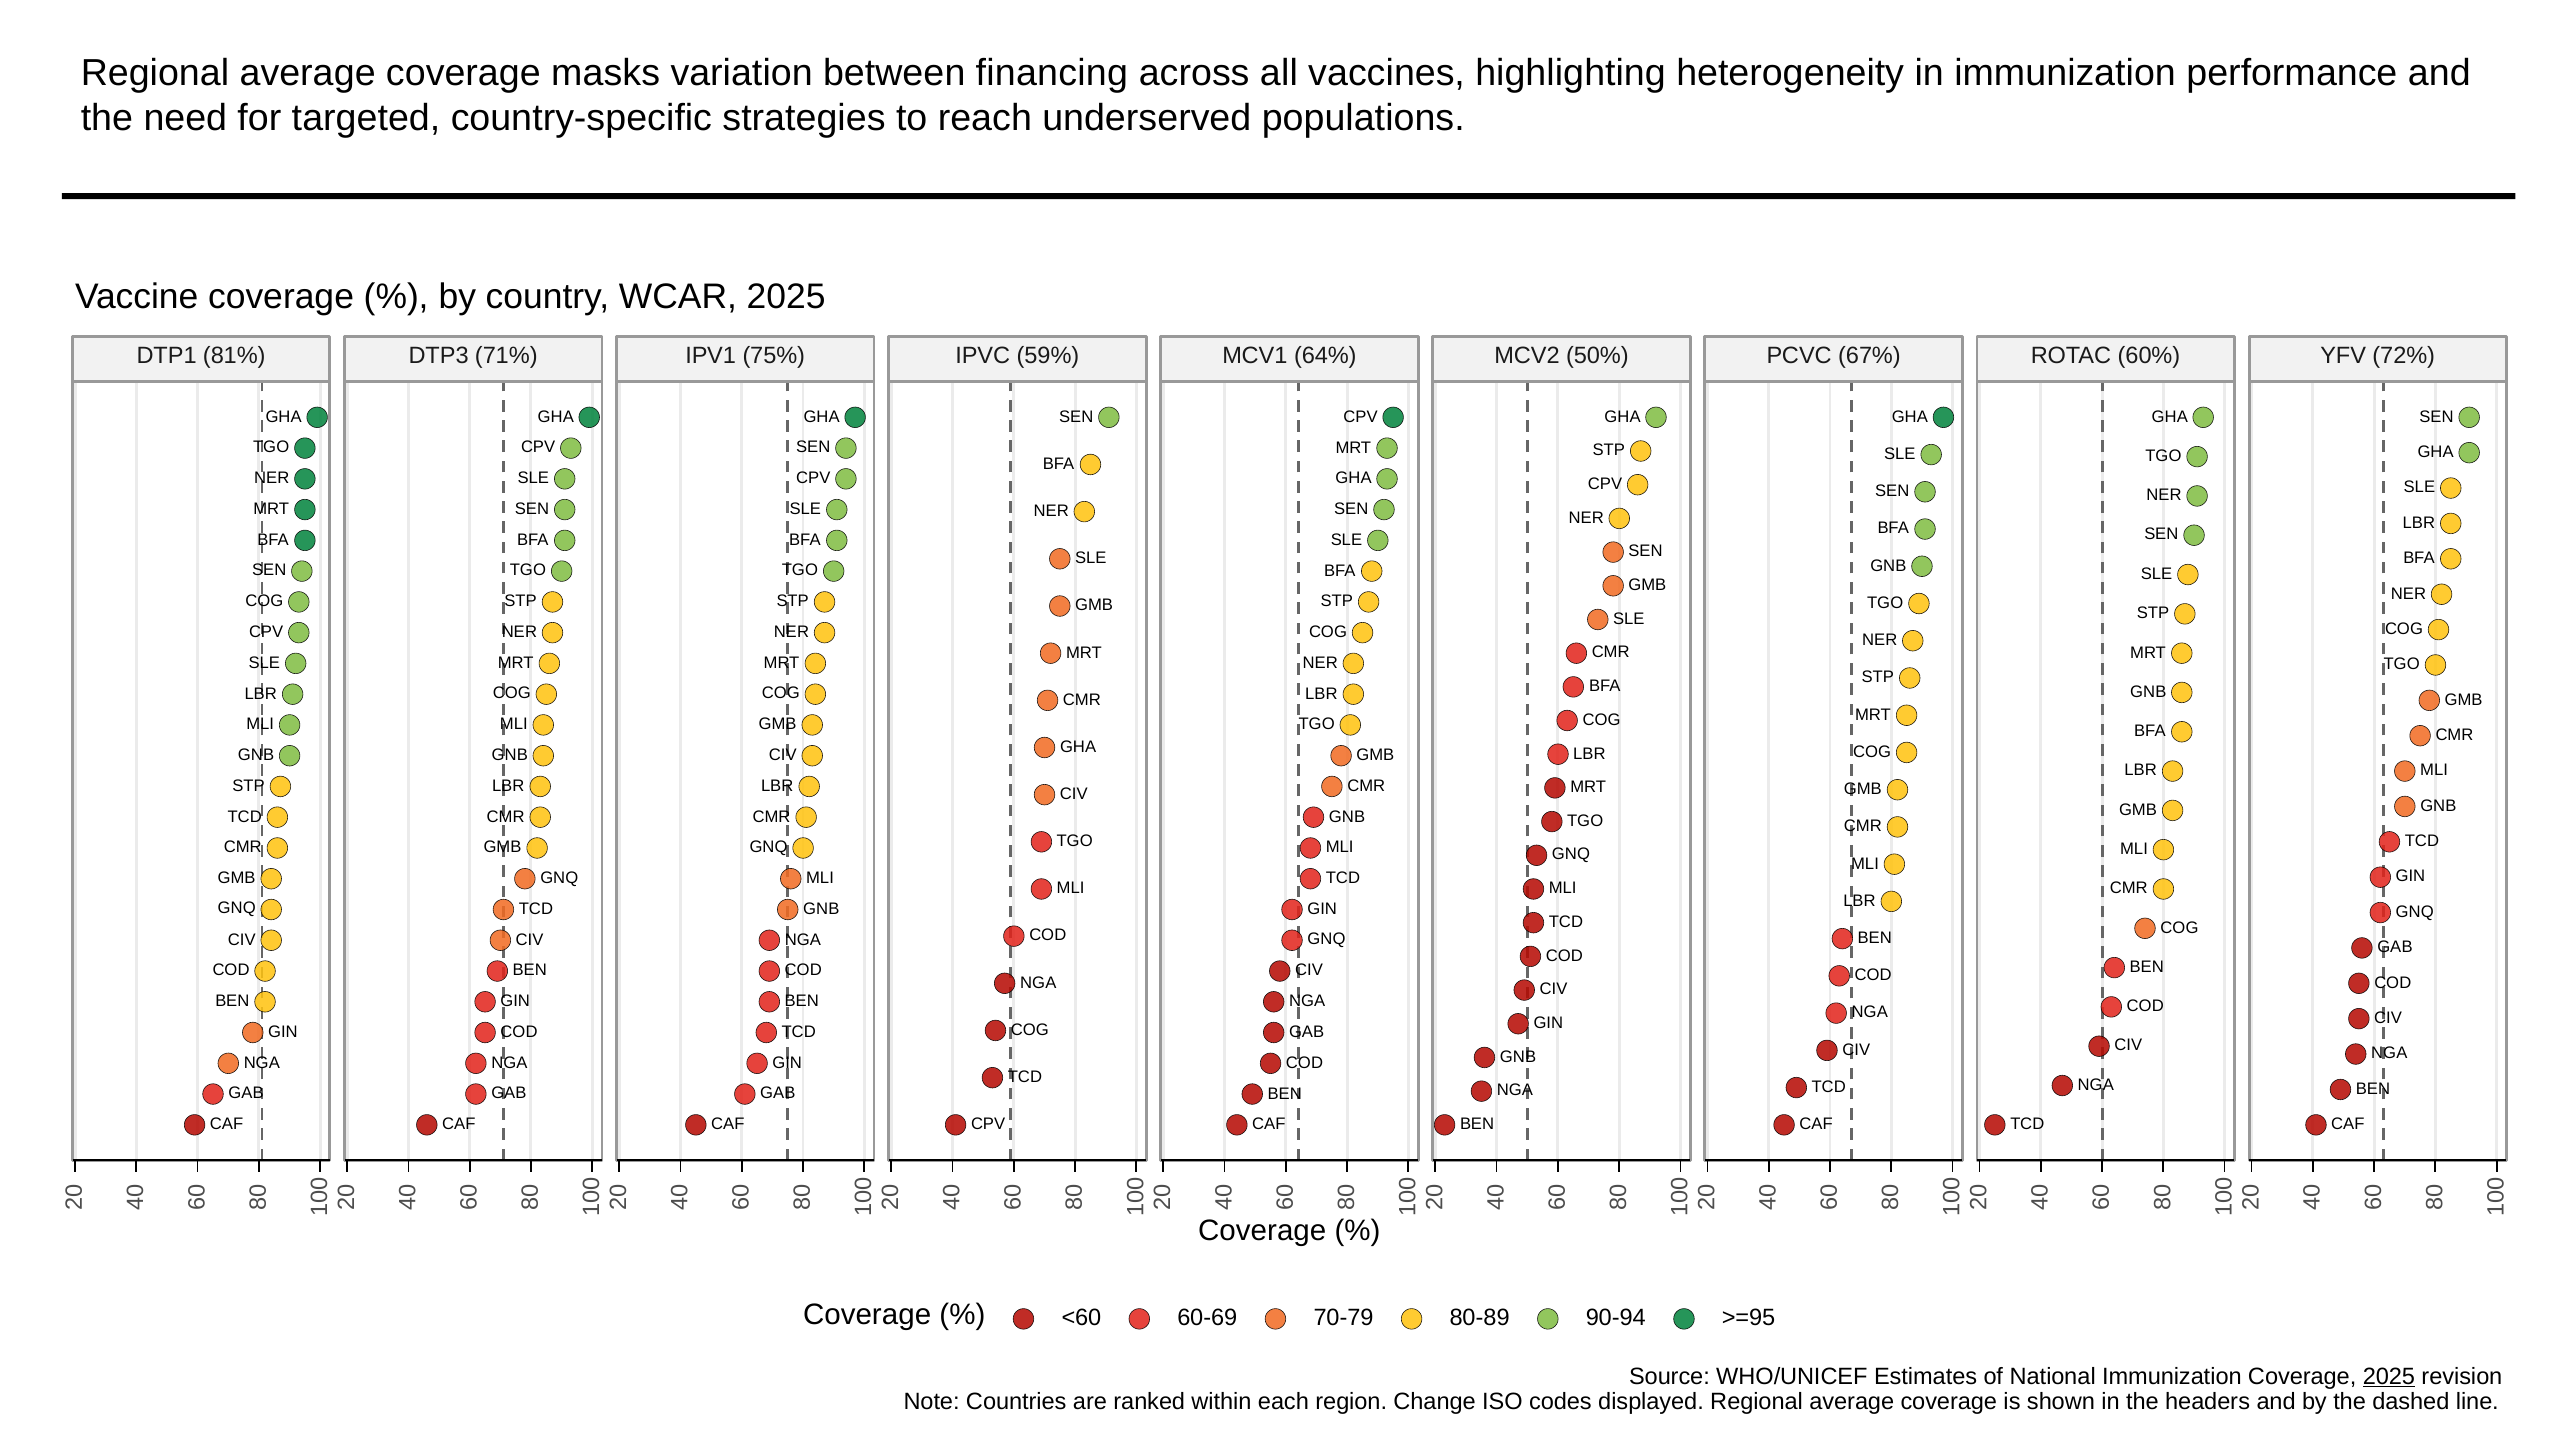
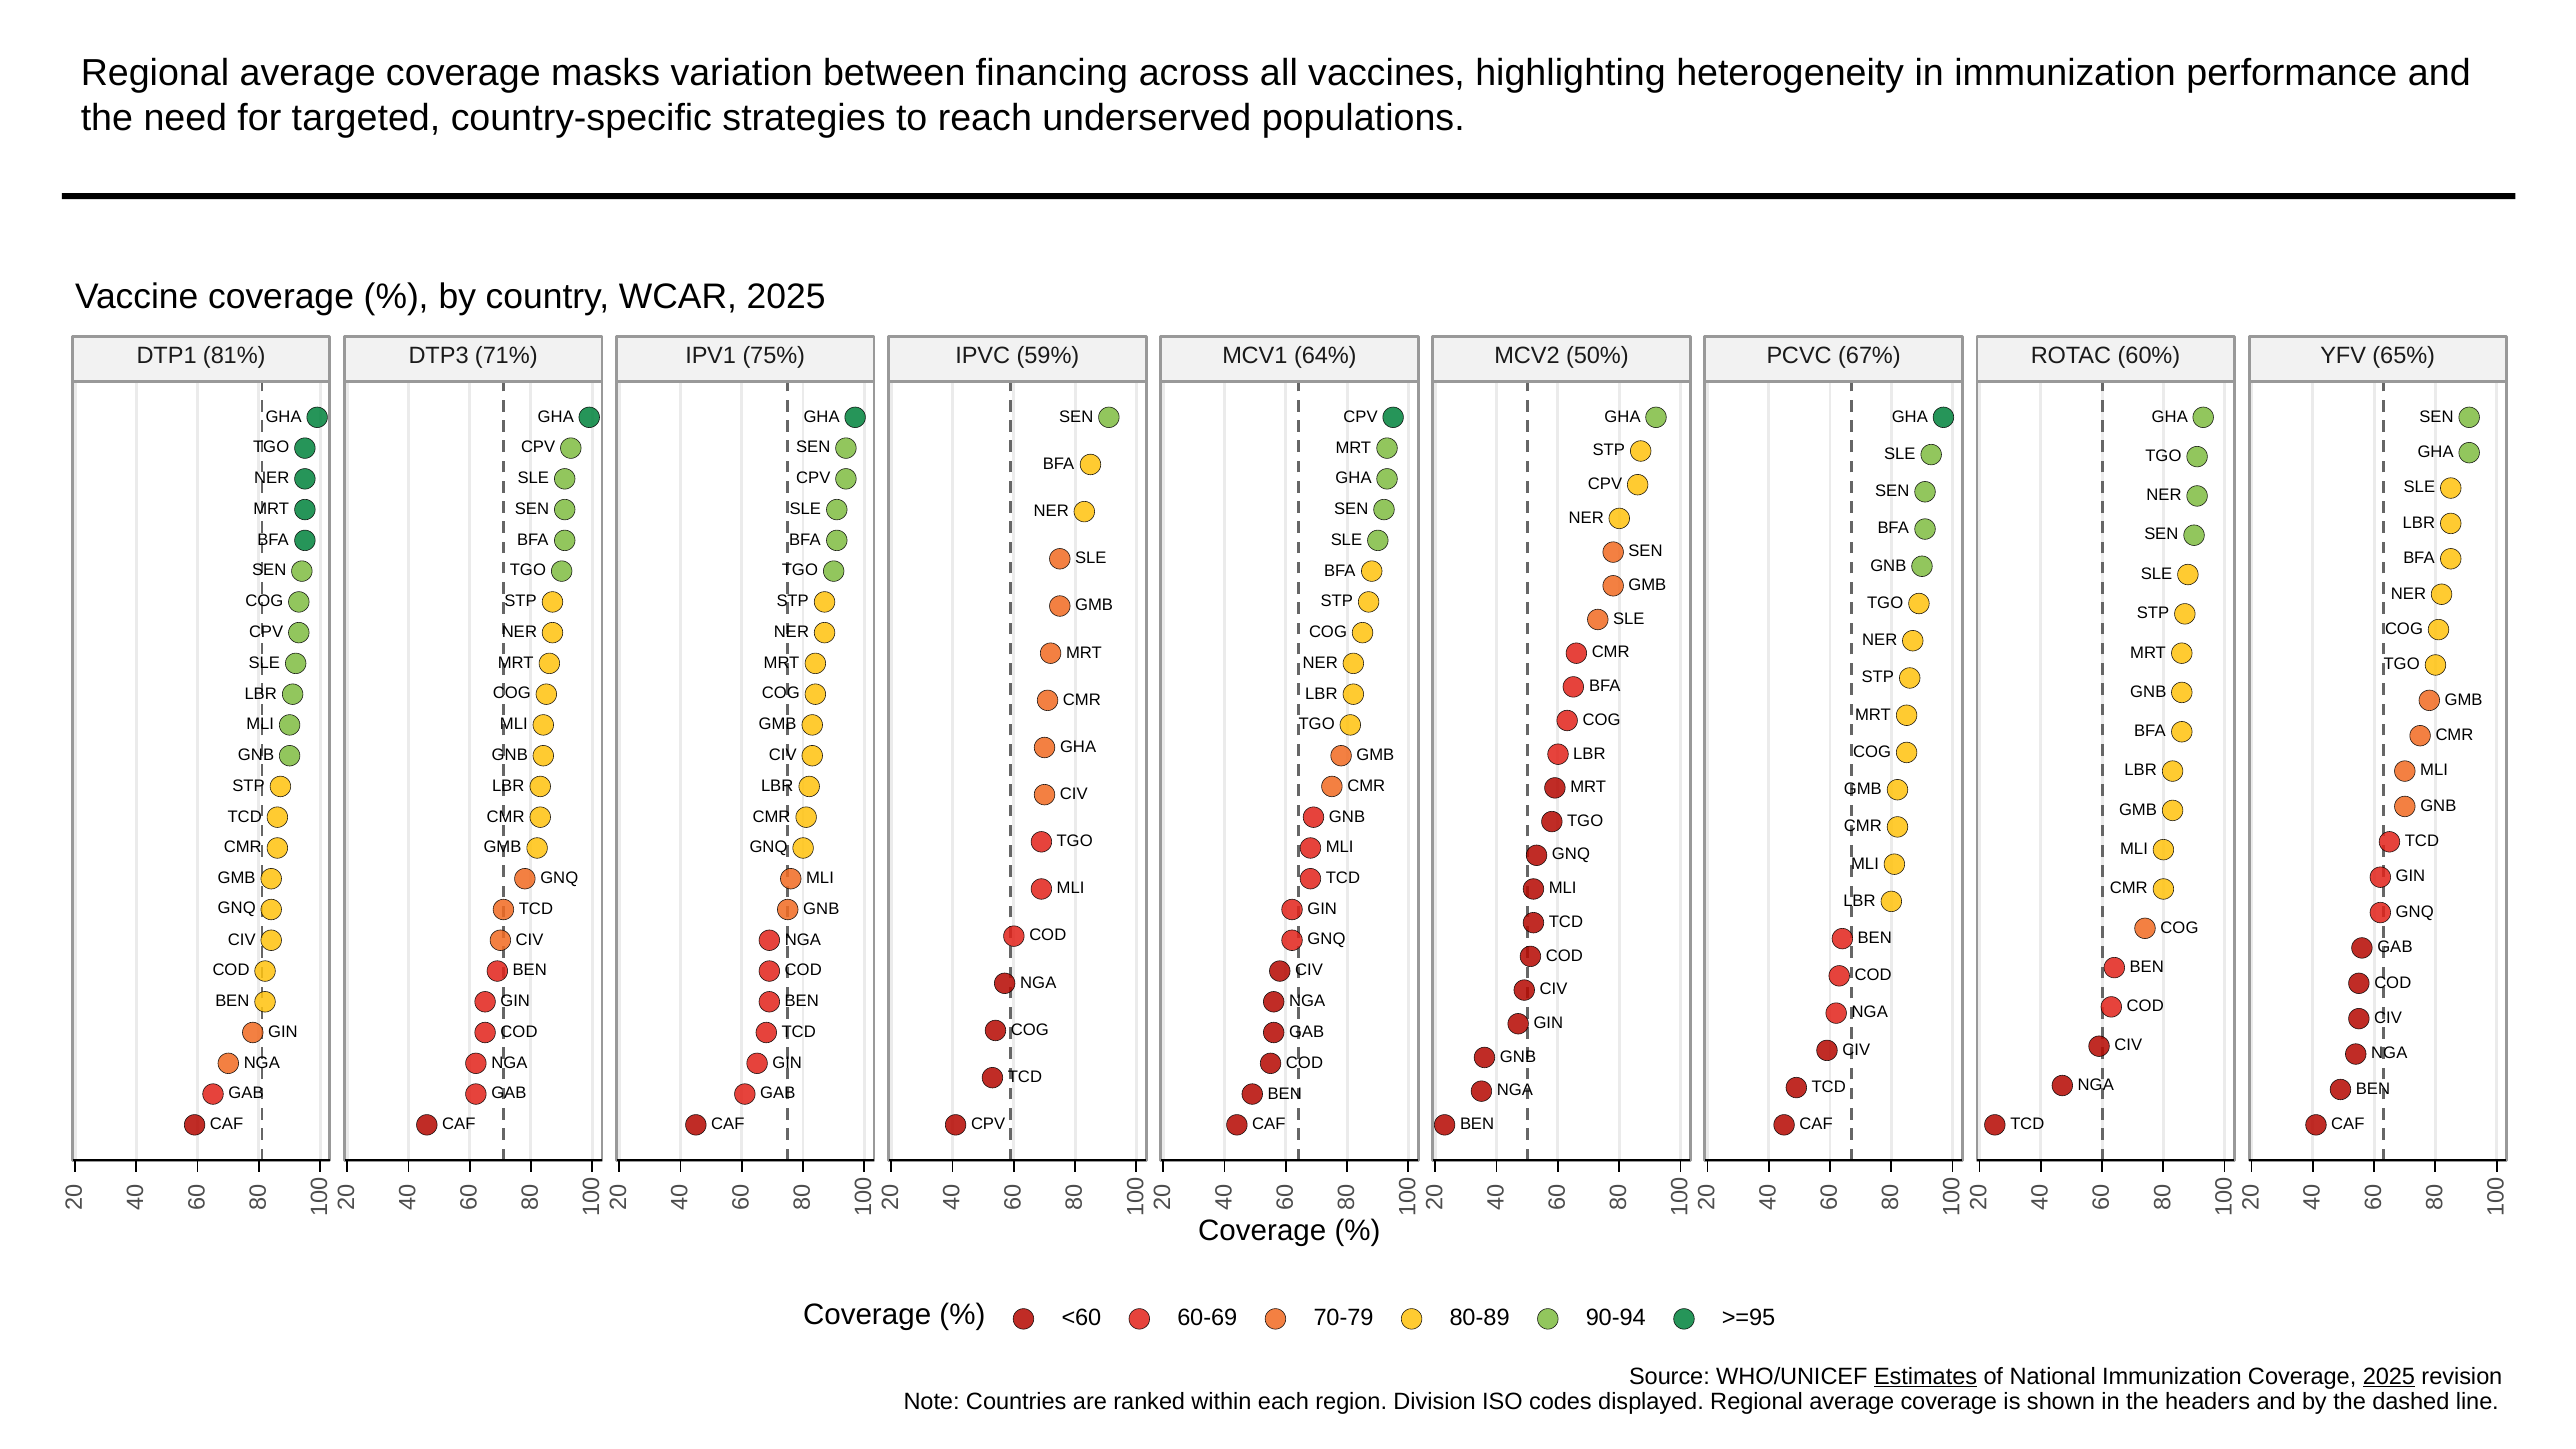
72%: 72% -> 65% (2404, 356)
Estimates underline: none -> present (1926, 1376)
Change: Change -> Division (1435, 1402)
